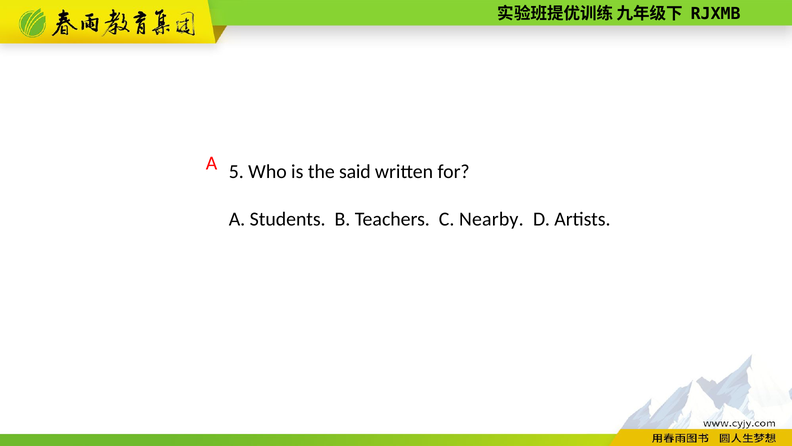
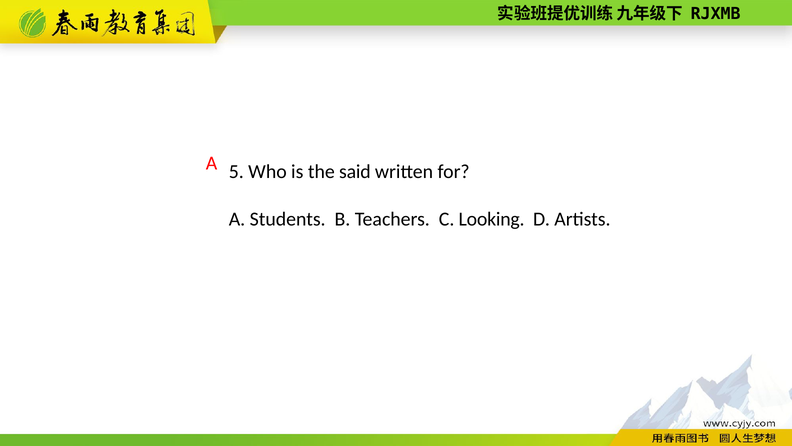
Nearby: Nearby -> Looking (492, 219)
